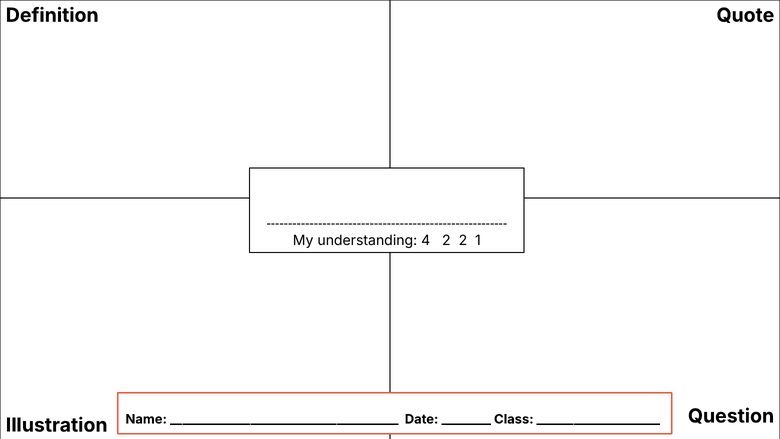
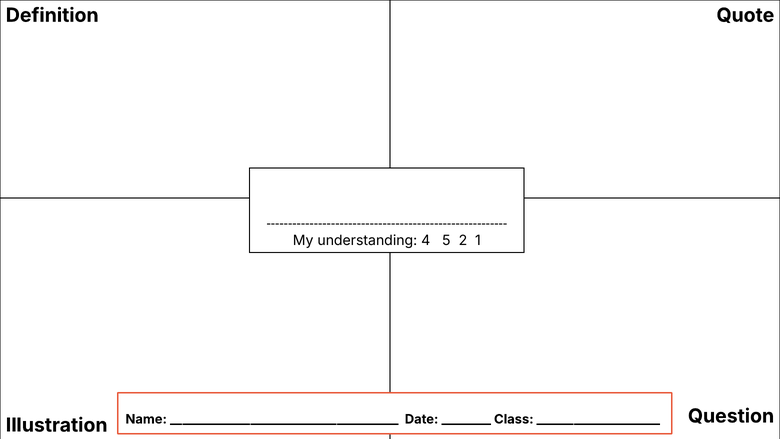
4 2: 2 -> 5 (446, 240)
